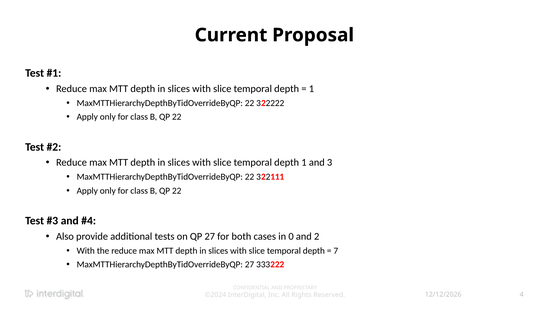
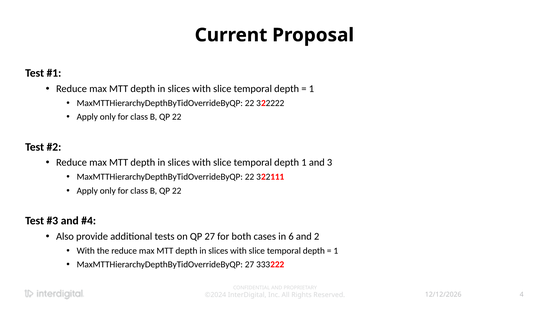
0: 0 -> 6 (291, 237)
7: 7 -> 1 (336, 251)
